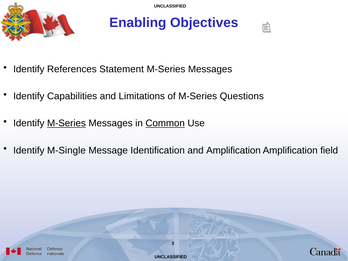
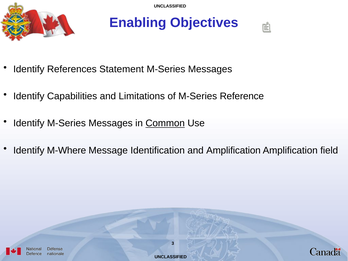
Questions: Questions -> Reference (242, 96)
M-Series underline: present -> none (66, 123)
M-Single: M-Single -> M-Where (67, 150)
